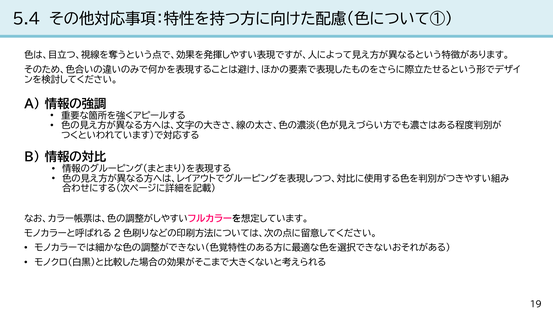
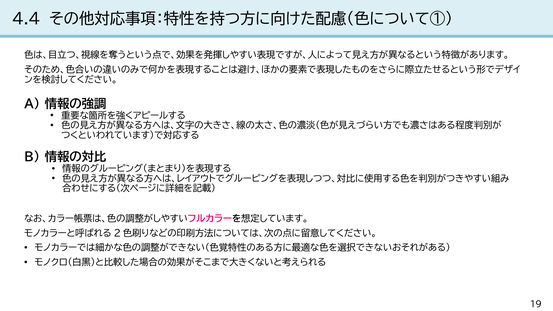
5.4: 5.4 -> 4.4 (26, 19)
